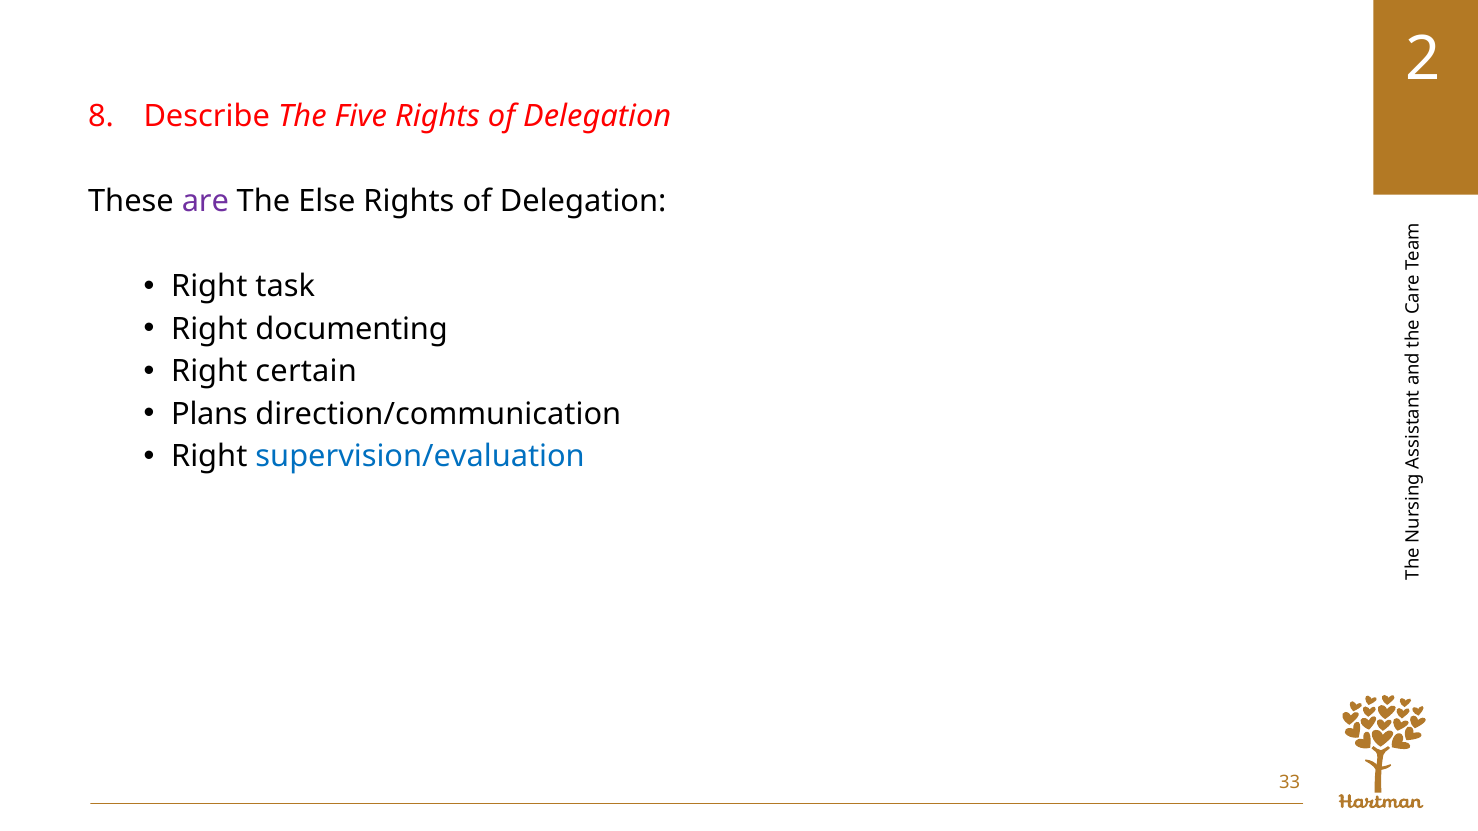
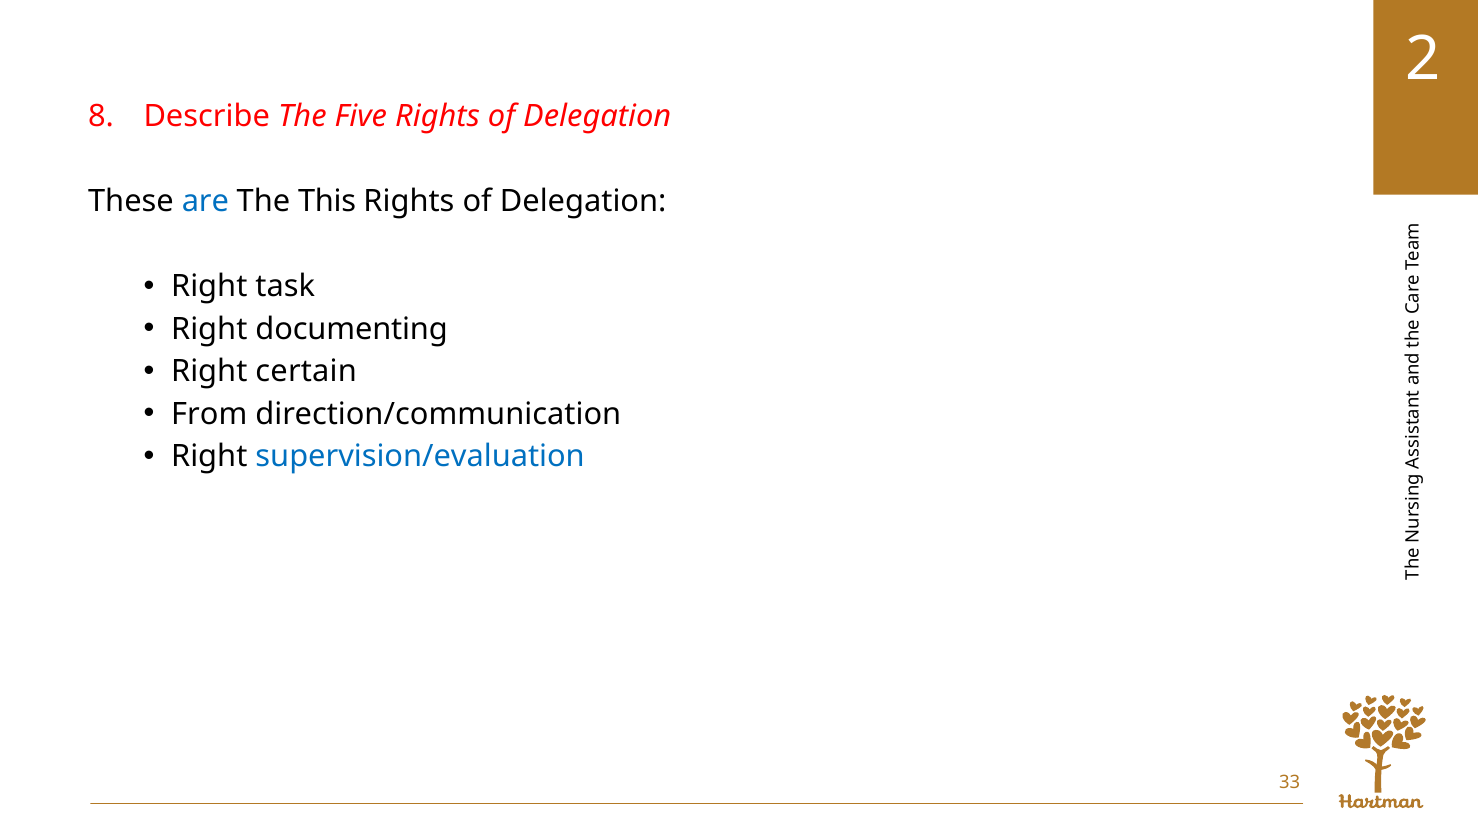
are colour: purple -> blue (205, 202)
Else: Else -> This (327, 202)
Plans: Plans -> From (209, 414)
